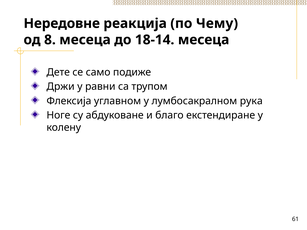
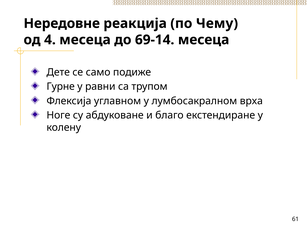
8: 8 -> 4 (50, 40)
18-14: 18-14 -> 69-14 (155, 40)
Држи: Држи -> Гурне (61, 87)
рука: рука -> врха (251, 101)
